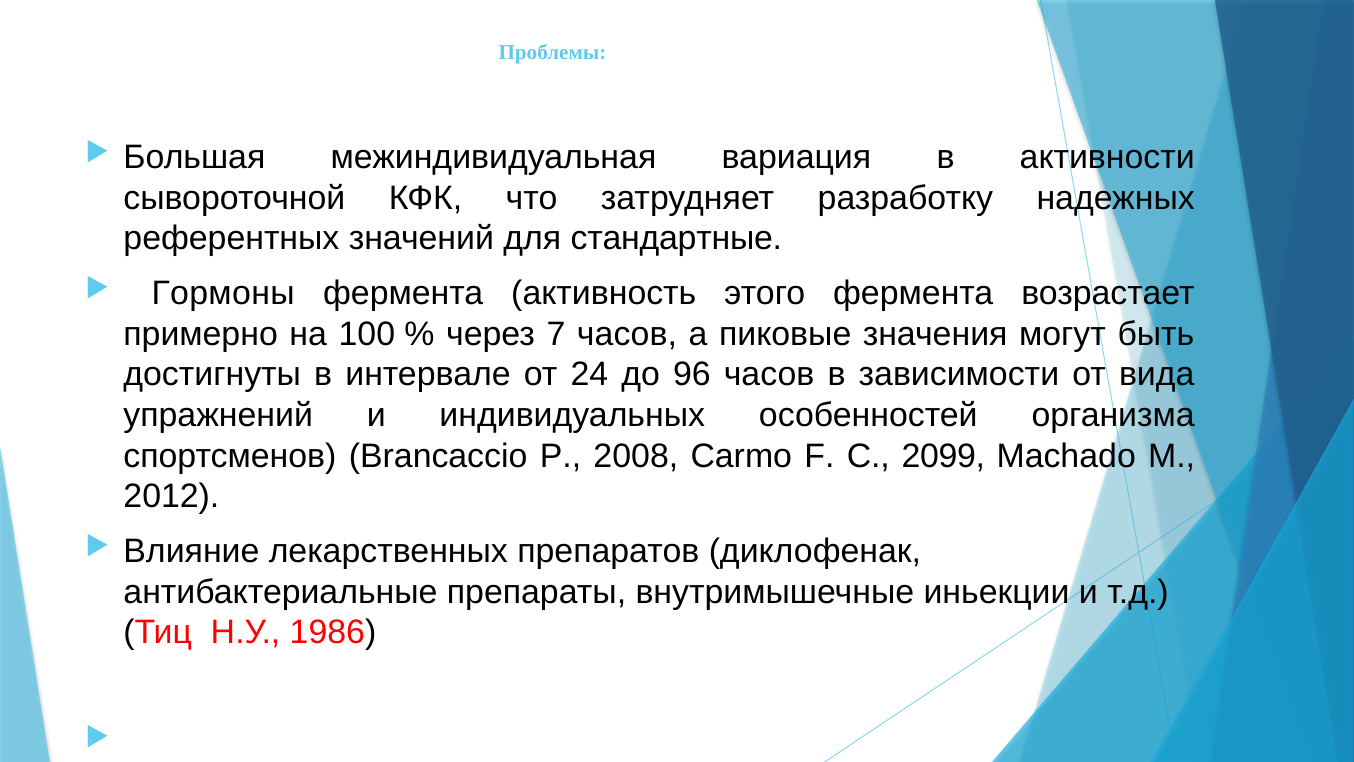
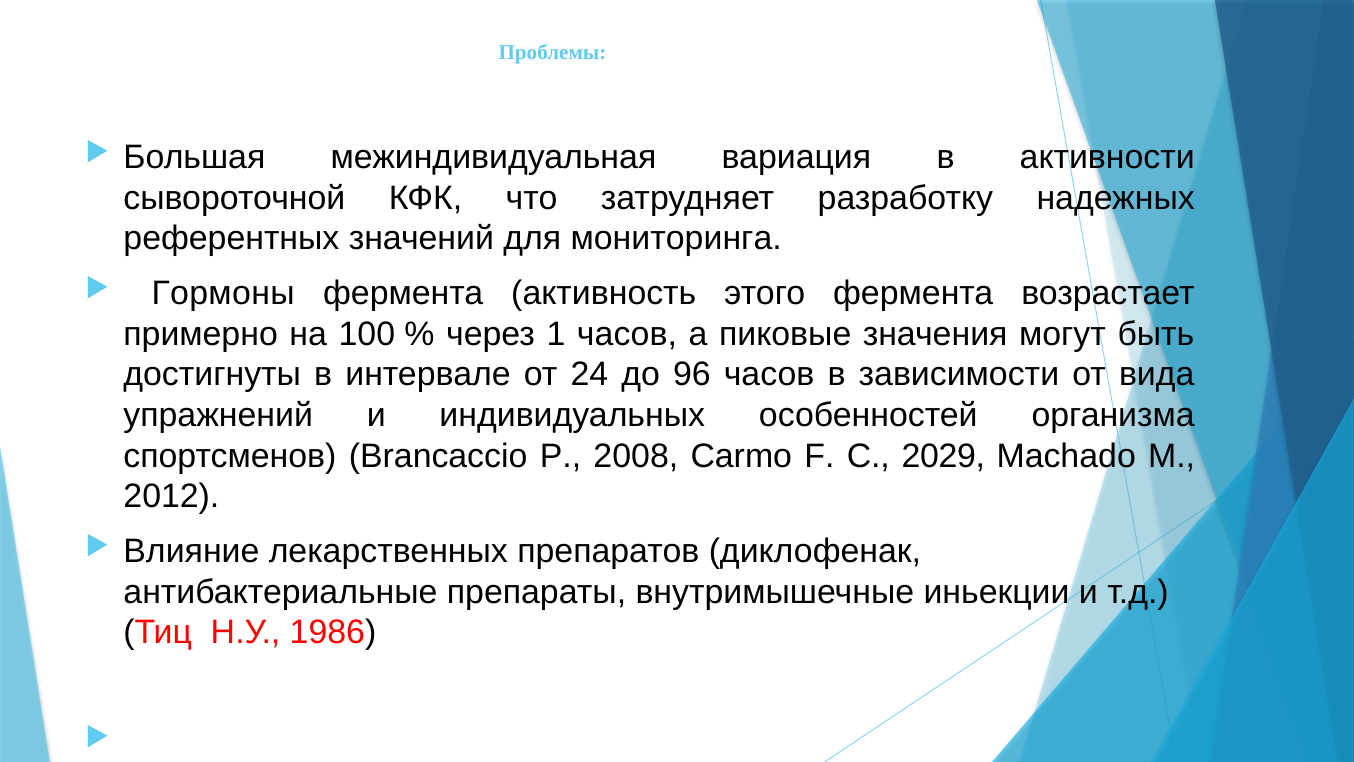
стандартные: стандартные -> мониторинга (676, 239)
7: 7 -> 1 (556, 334)
2099: 2099 -> 2029 (943, 456)
